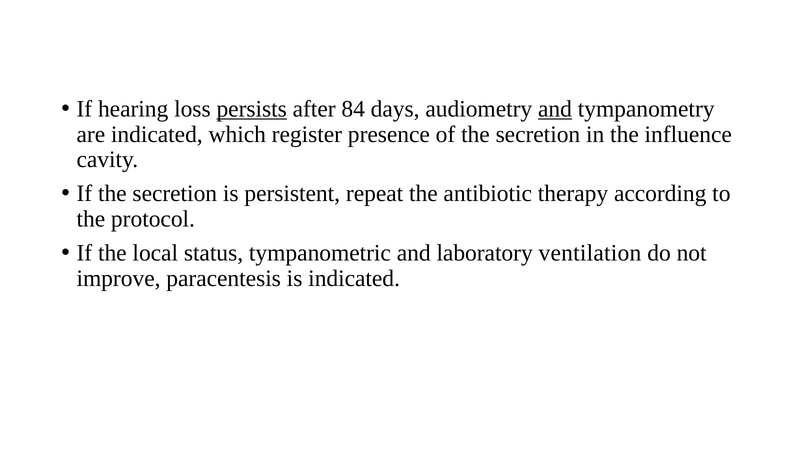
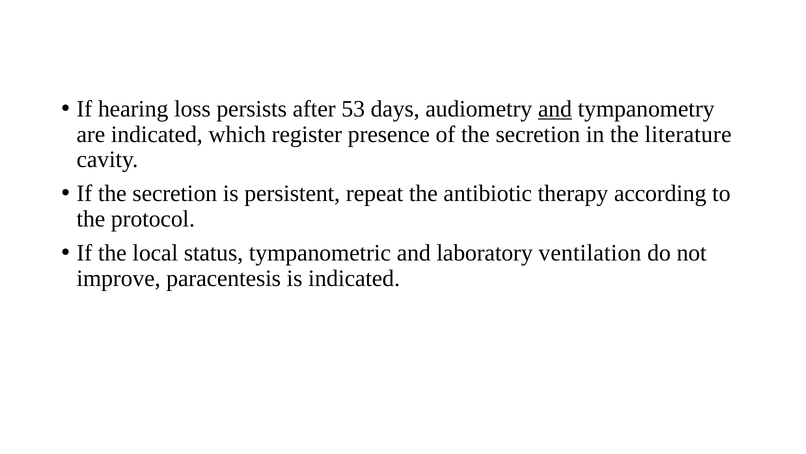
persists underline: present -> none (252, 109)
84: 84 -> 53 (353, 109)
influence: influence -> literature (688, 134)
